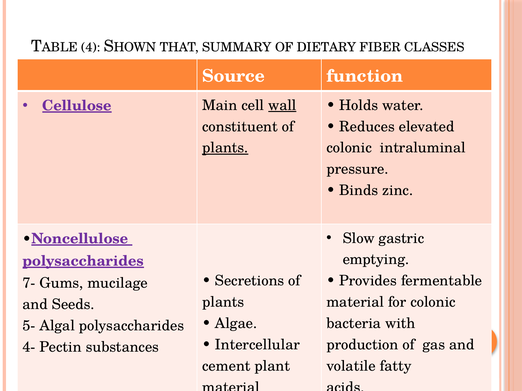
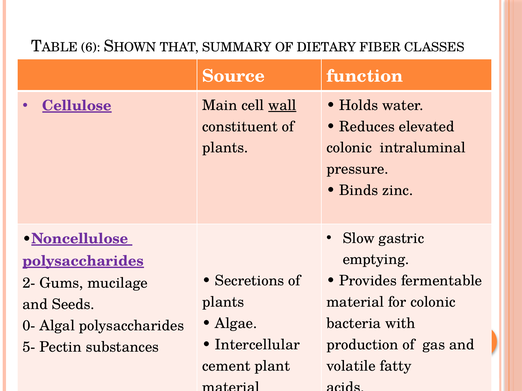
4: 4 -> 6 (91, 47)
plants underline: present -> none (225, 148)
7-: 7- -> 2- (29, 283)
5-: 5- -> 0- (29, 326)
4-: 4- -> 5- (29, 347)
